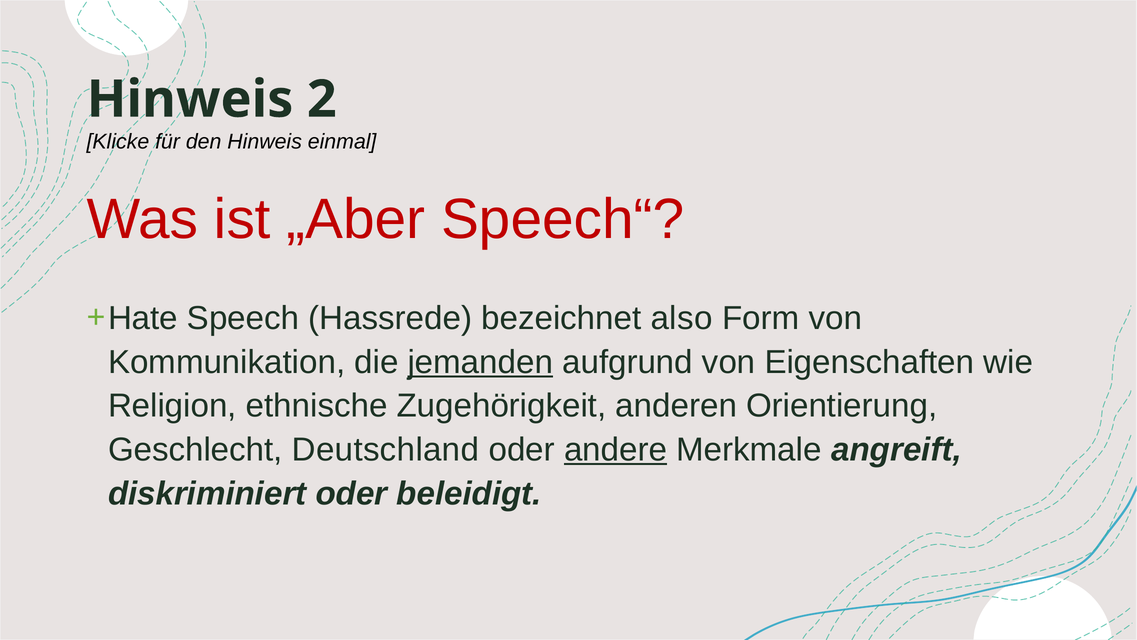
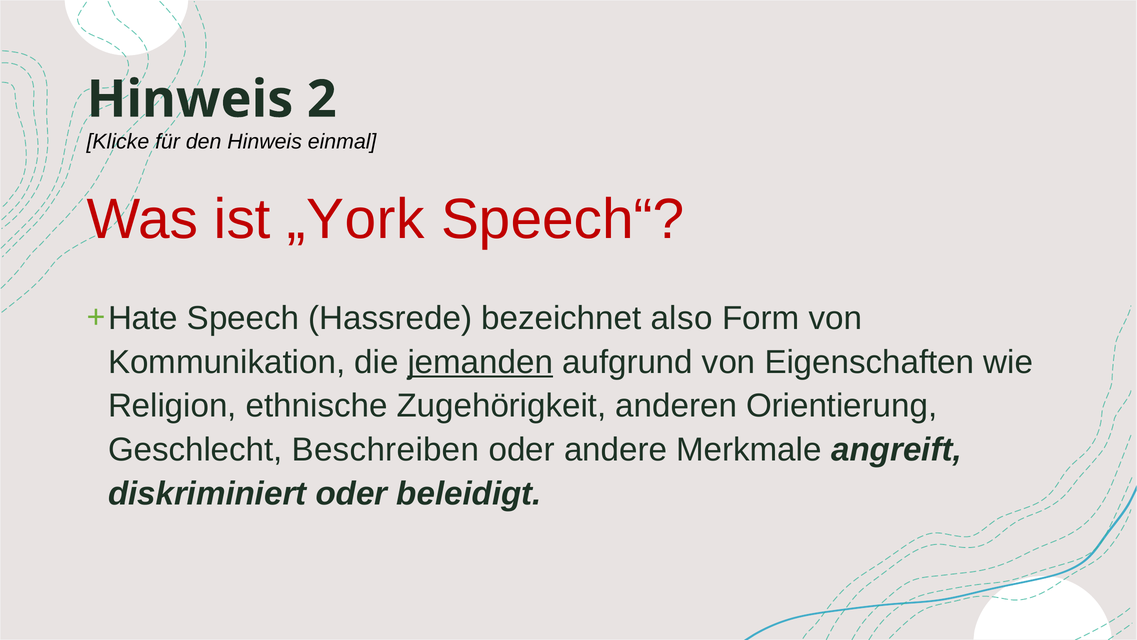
„Aber: „Aber -> „York (356, 219)
Deutschland: Deutschland -> Beschreiben (385, 450)
andere underline: present -> none (616, 450)
